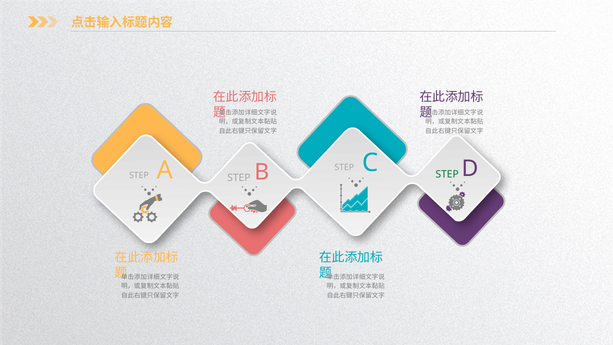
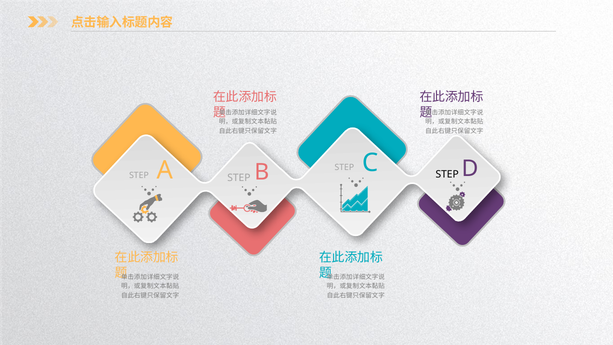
STEP colour: green -> black (447, 174)
